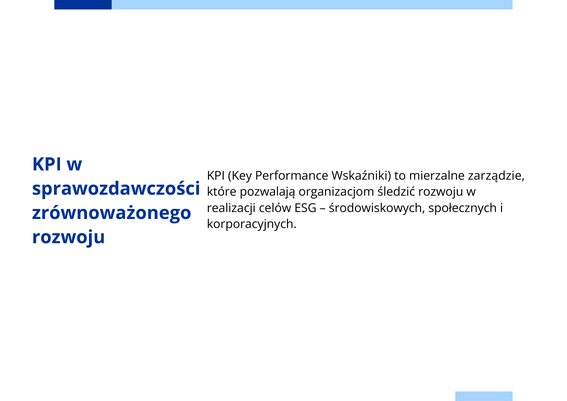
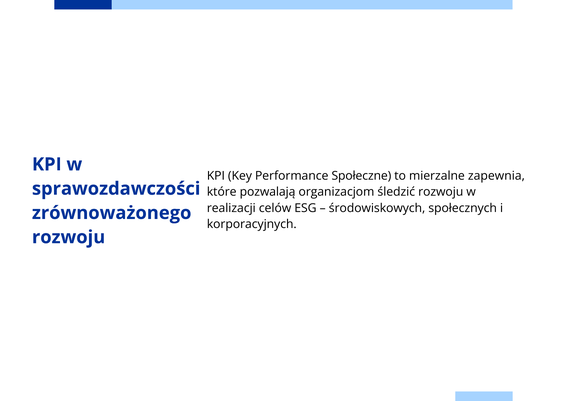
Wskaźniki: Wskaźniki -> Społeczne (361, 176)
zarządzie: zarządzie -> zapewnia (496, 176)
